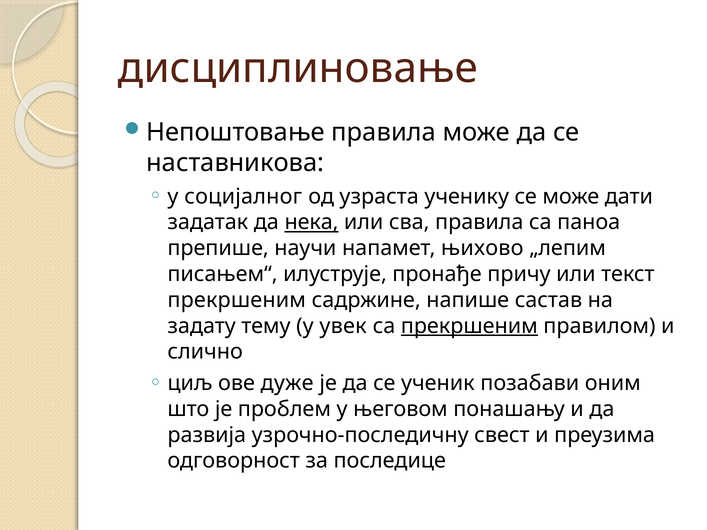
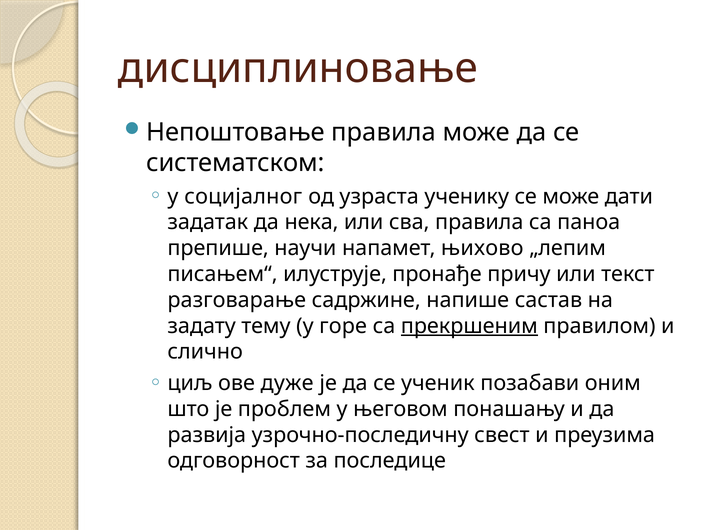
наставникова: наставникова -> систематском (235, 163)
нека underline: present -> none (311, 222)
прекршеним: прекршеним -> разговарање (237, 300)
увек: увек -> горе (343, 326)
